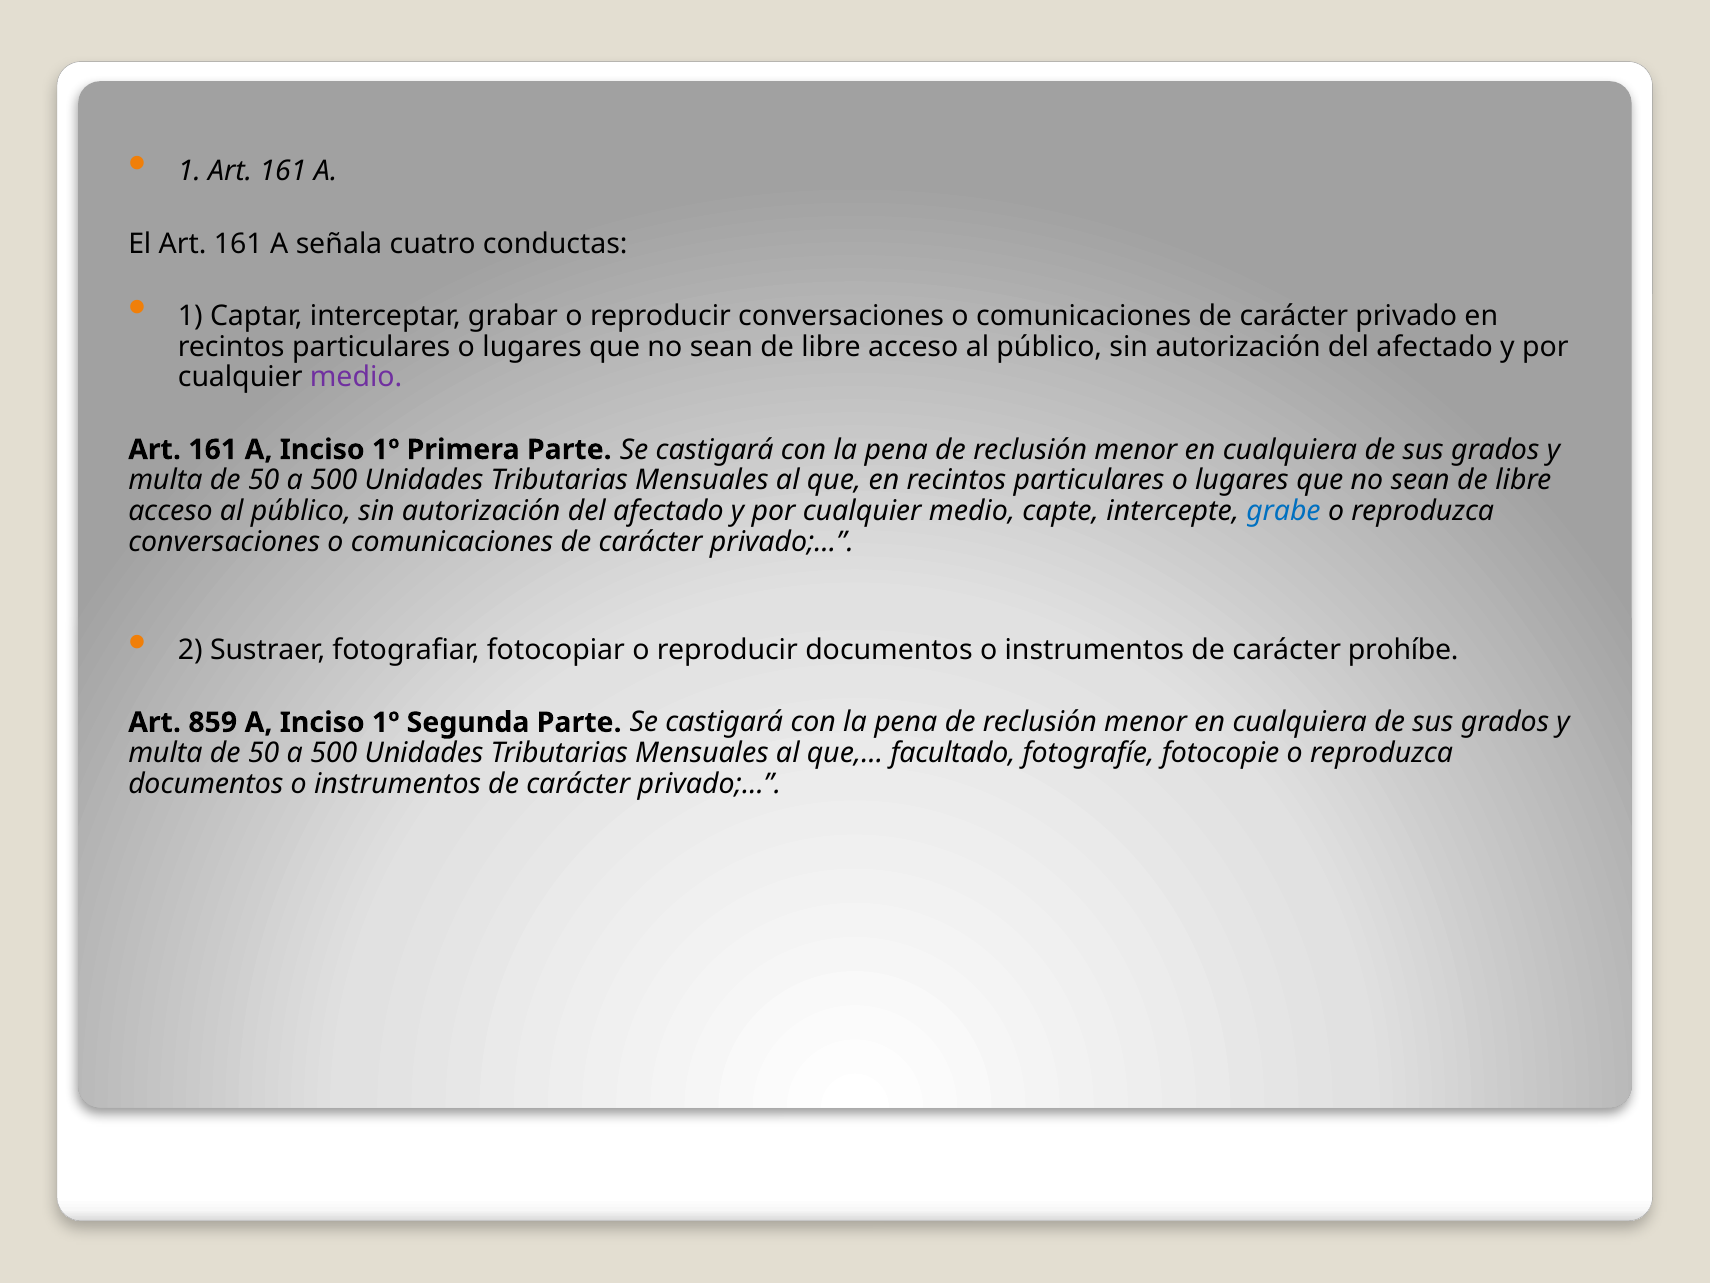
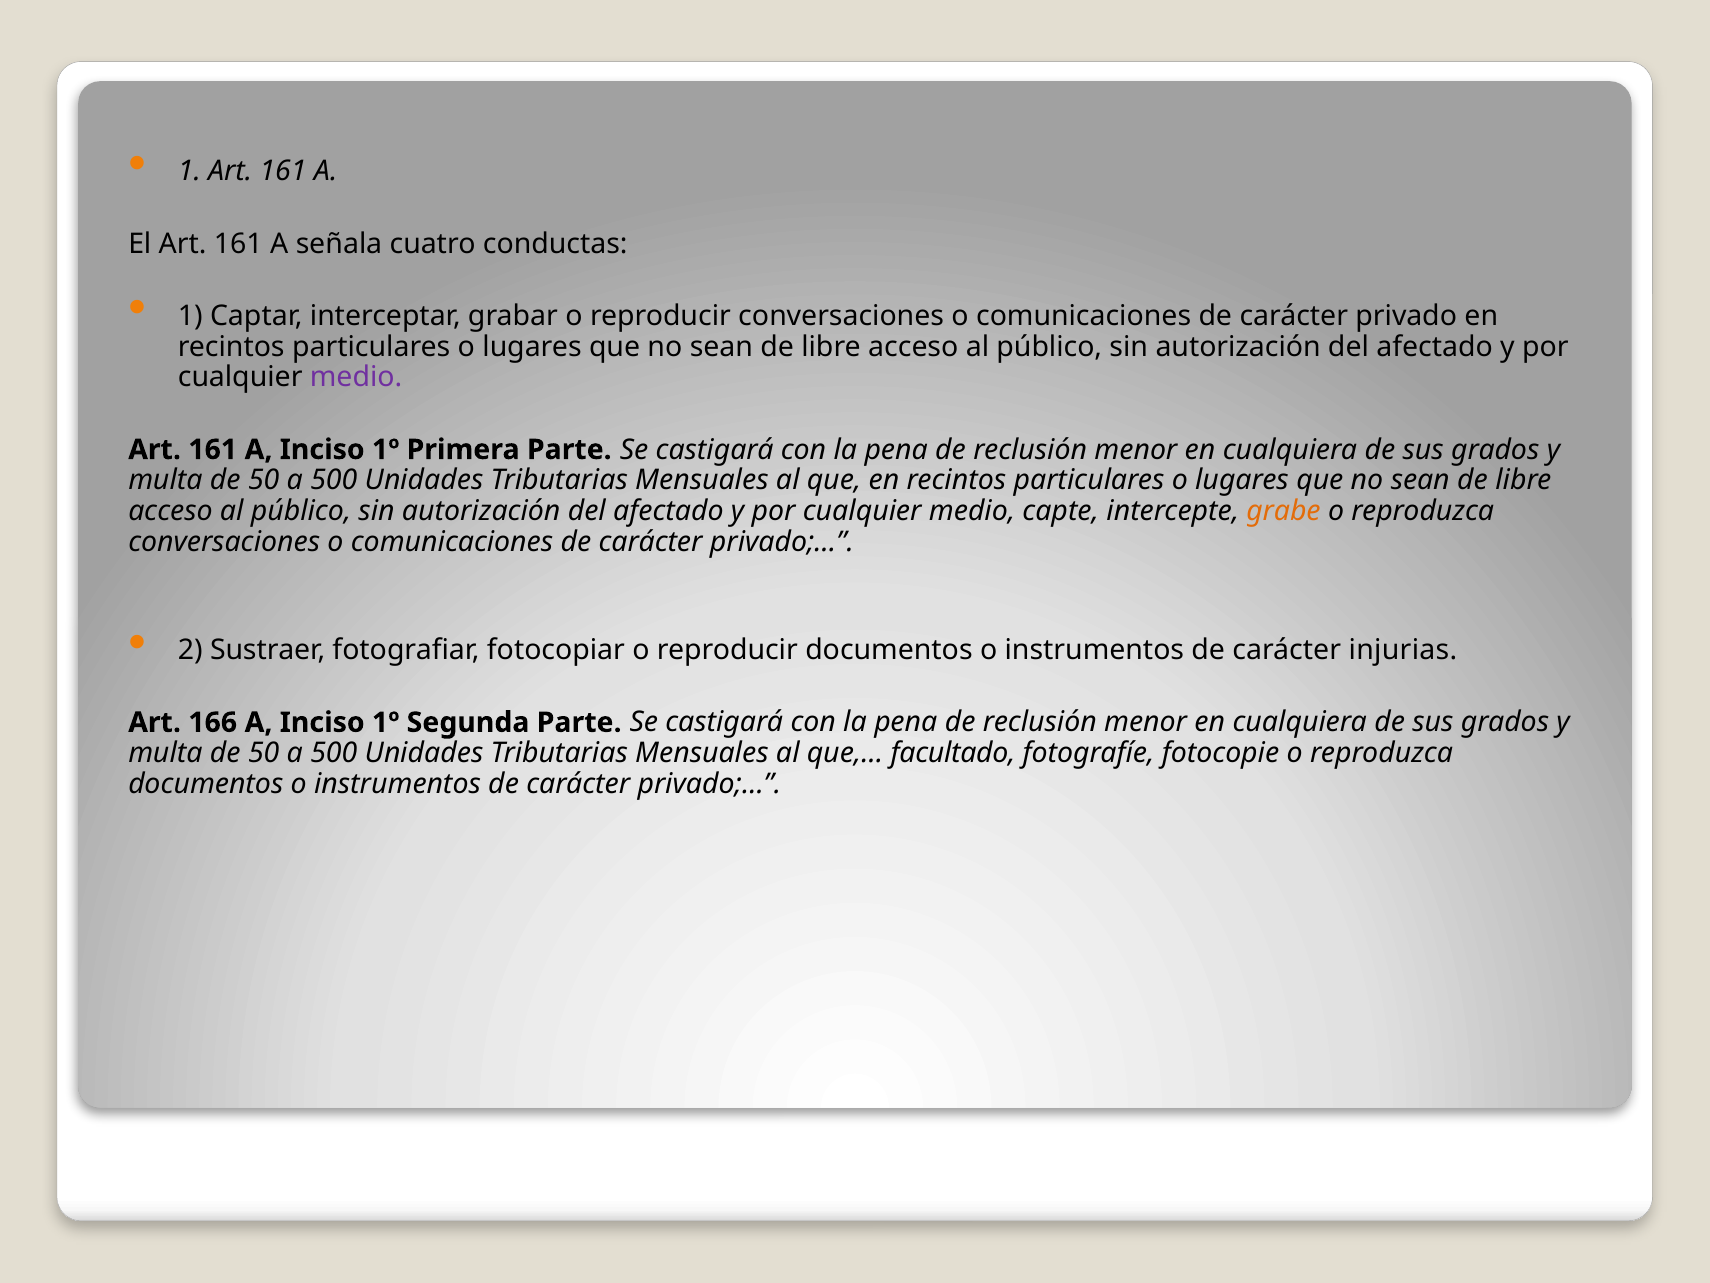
grabe colour: blue -> orange (1284, 511)
prohíbe: prohíbe -> injurias (1403, 650)
859: 859 -> 166 (213, 722)
